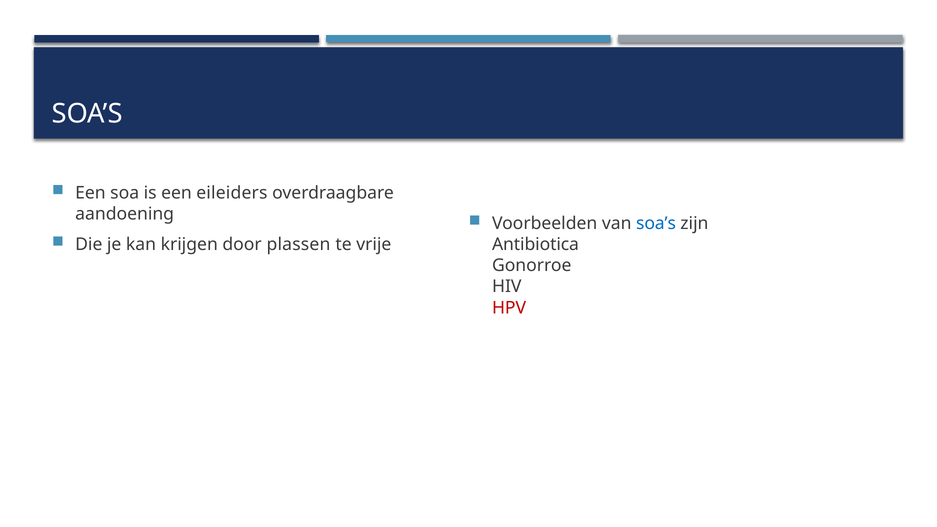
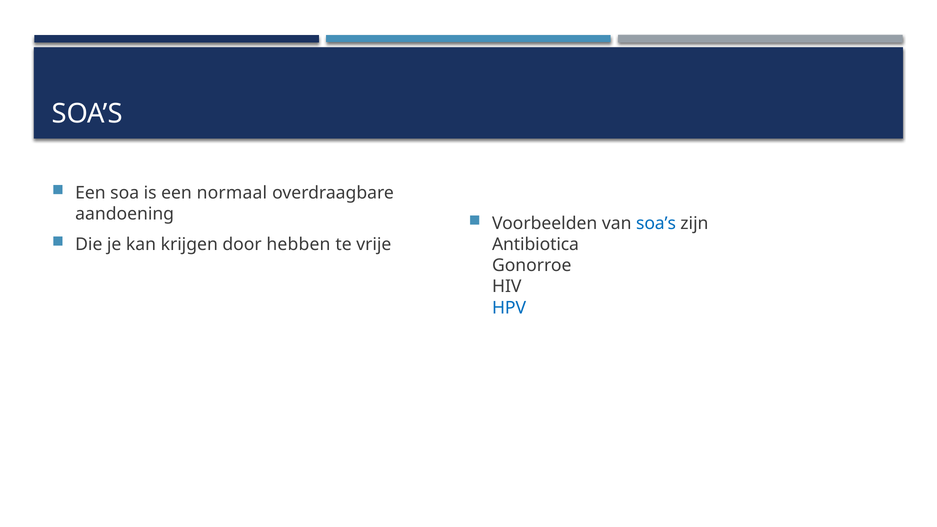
eileiders: eileiders -> normaal (232, 193)
plassen: plassen -> hebben (298, 245)
HPV colour: red -> blue (509, 308)
